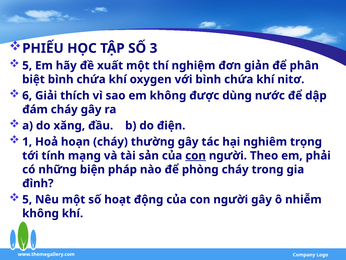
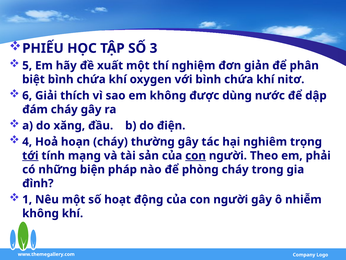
1: 1 -> 4 (27, 142)
tới underline: none -> present (30, 155)
5: 5 -> 1 (27, 199)
